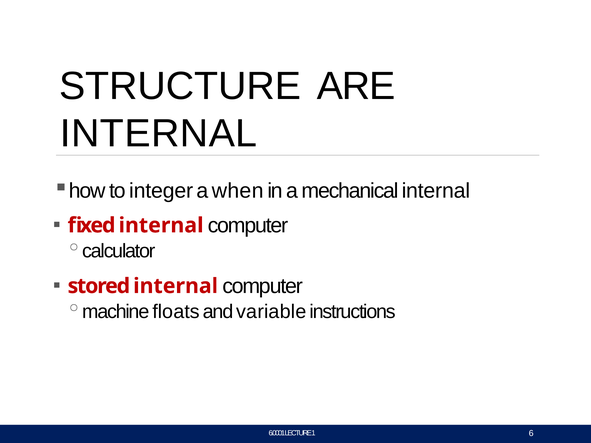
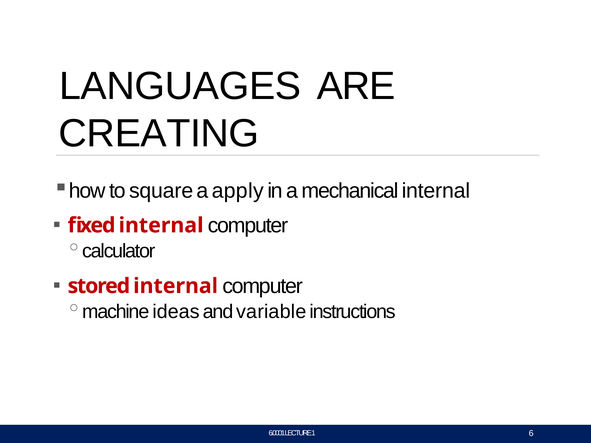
STRUCTURE: STRUCTURE -> LANGUAGES (180, 86)
INTERNAL: INTERNAL -> CREATING (159, 134)
integer: integer -> square (161, 191)
when: when -> apply (238, 191)
floats: floats -> ideas (176, 312)
